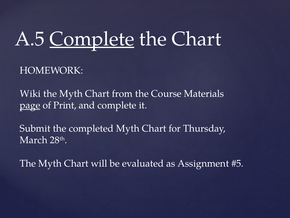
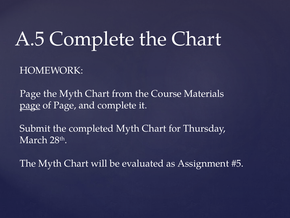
Complete underline: present -> none (92, 39)
Wiki: Wiki -> Page (30, 93)
of Print: Print -> Page (65, 105)
